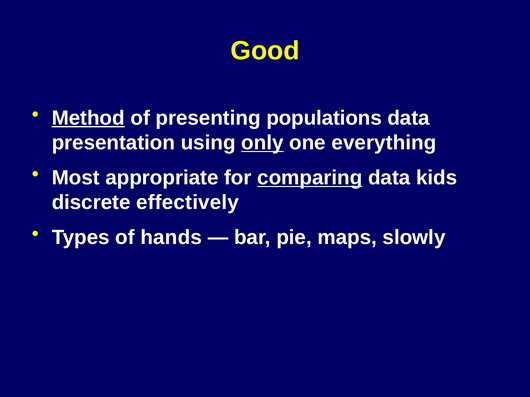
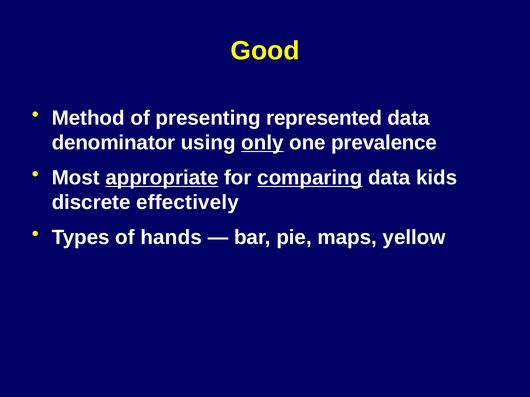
Method underline: present -> none (88, 118)
populations: populations -> represented (324, 118)
presentation: presentation -> denominator (113, 143)
everything: everything -> prevalence (384, 143)
appropriate underline: none -> present (162, 178)
slowly: slowly -> yellow (414, 238)
